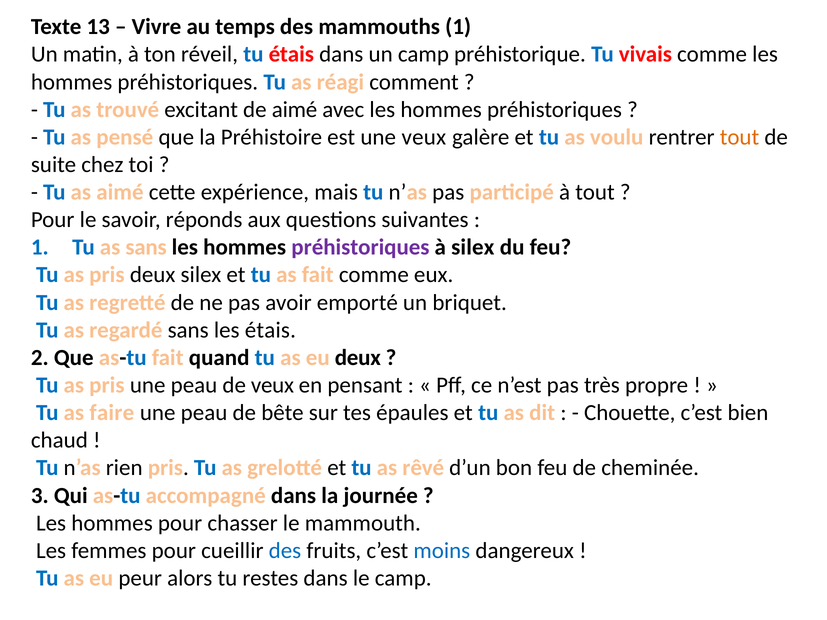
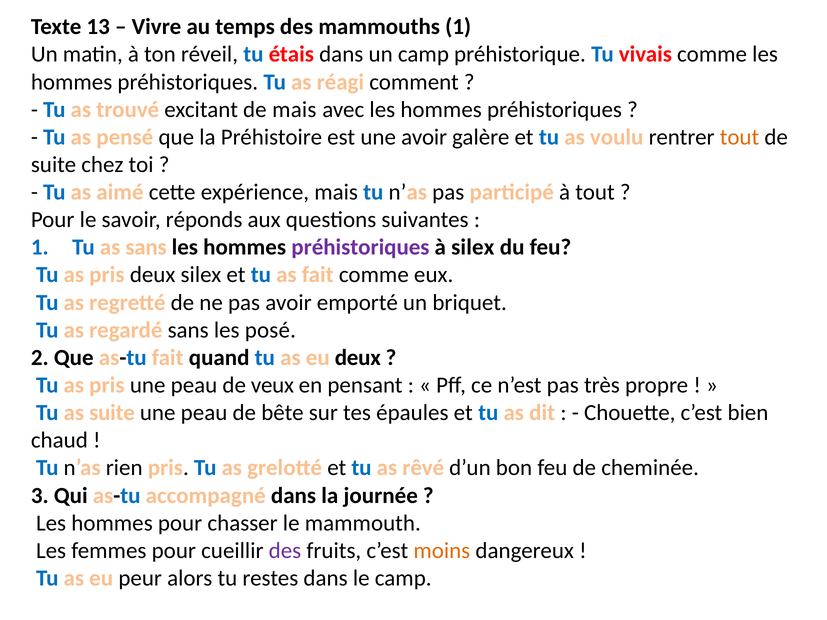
de aimé: aimé -> mais (294, 110)
une veux: veux -> avoir (424, 137)
les étais: étais -> posé (270, 330)
as faire: faire -> suite (112, 413)
des colour: blue -> purple (285, 551)
moins colour: blue -> orange (442, 551)
